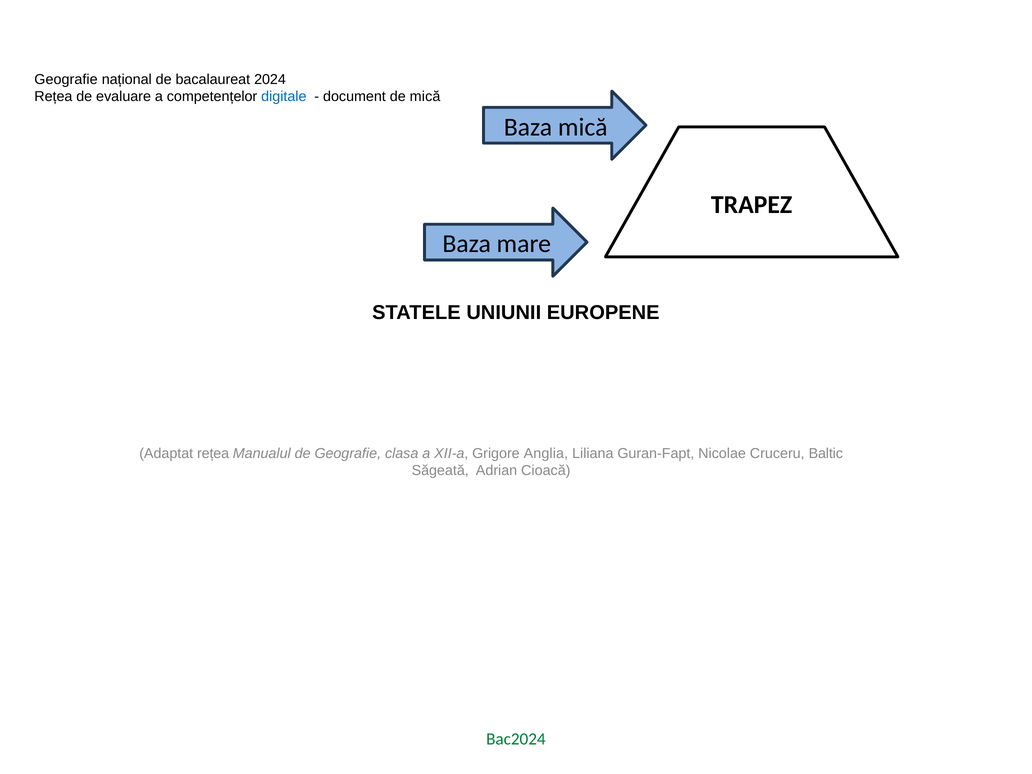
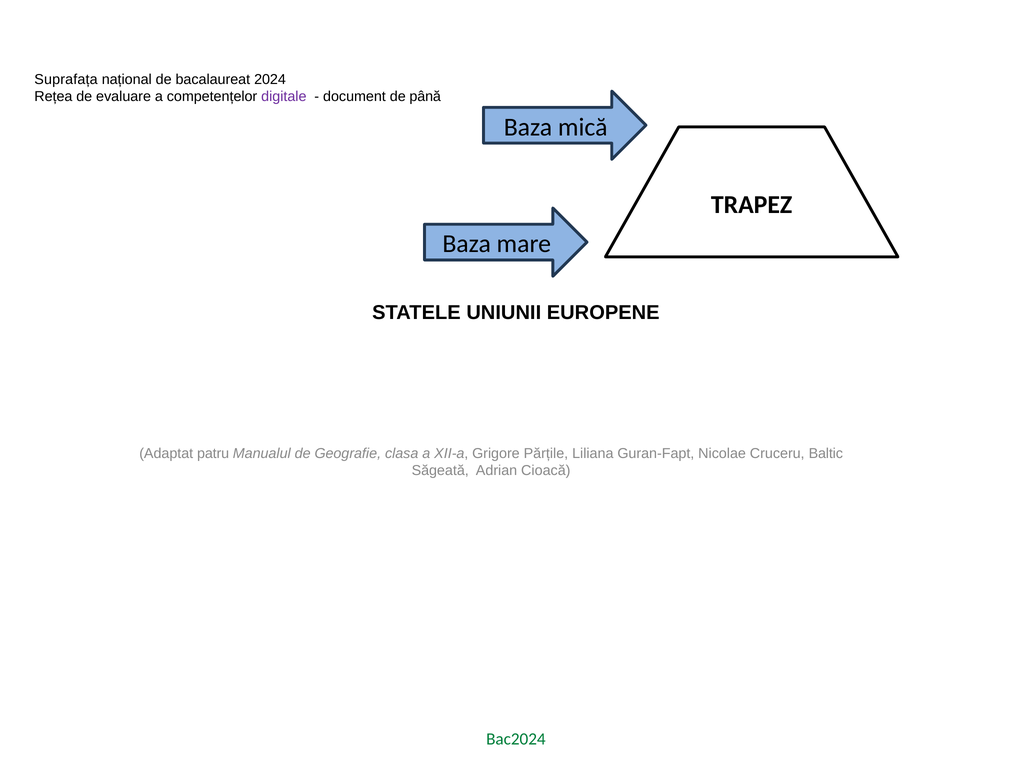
Geografie: Geografie -> Suprafața (66, 79)
digitale colour: blue -> purple (284, 97)
de mică: mică -> până (425, 97)
Adaptat rețea: rețea -> patru (213, 453)
Anglia: Anglia -> Părțile (546, 453)
